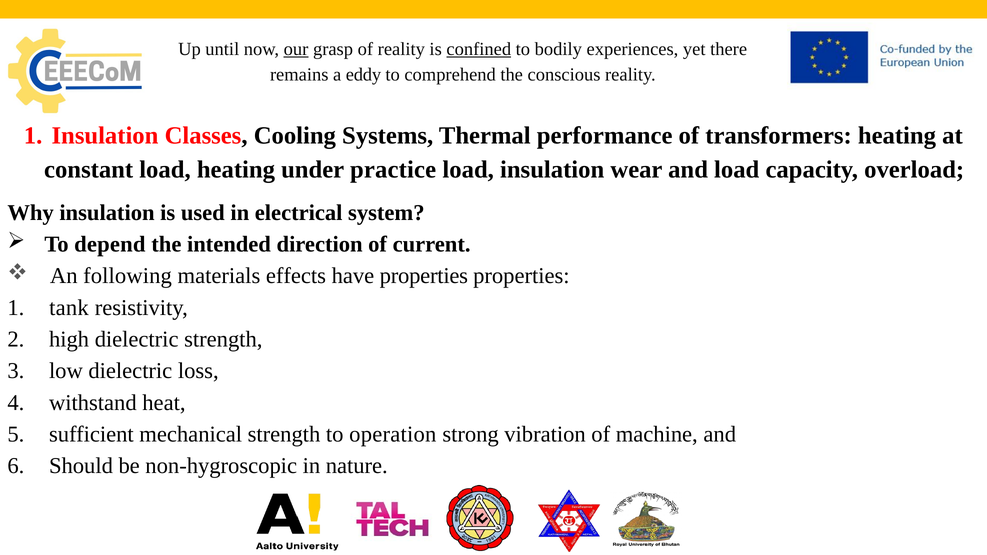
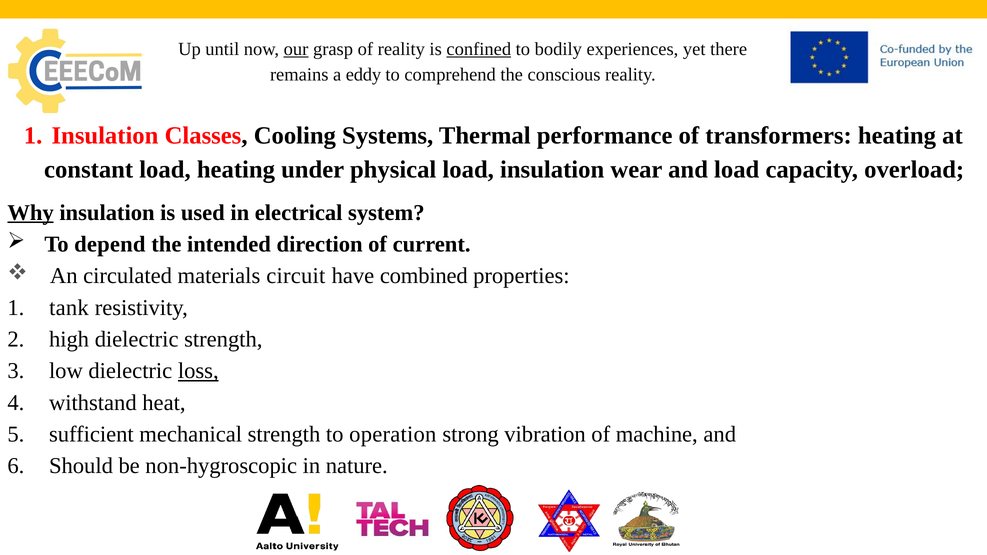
practice: practice -> physical (393, 170)
Why underline: none -> present (31, 213)
following: following -> circulated (128, 276)
effects: effects -> circuit (296, 276)
have properties: properties -> combined (424, 276)
loss underline: none -> present (198, 371)
